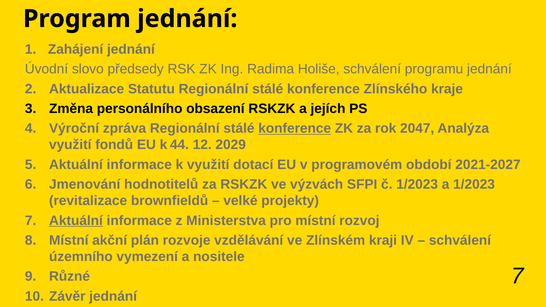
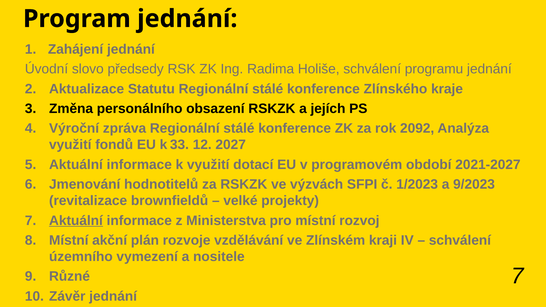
konference underline: present -> none (295, 128)
2047: 2047 -> 2092 (417, 128)
44: 44 -> 33 (179, 145)
2029: 2029 -> 2027 (231, 145)
a 1/2023: 1/2023 -> 9/2023 (474, 184)
